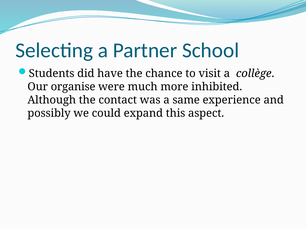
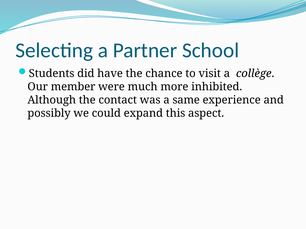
organise: organise -> member (73, 87)
